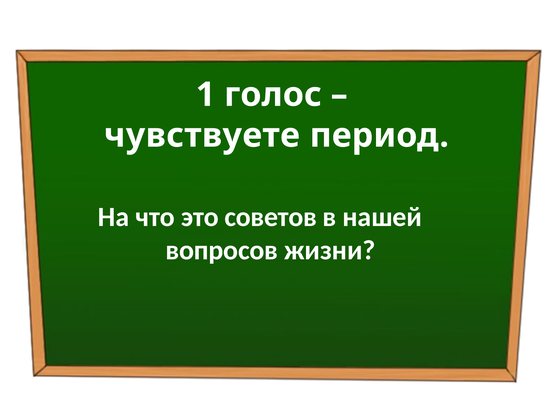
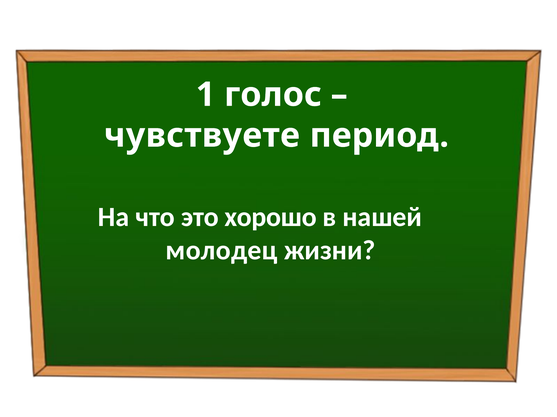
советов: советов -> хорошо (271, 217)
вопросов: вопросов -> молодец (222, 251)
